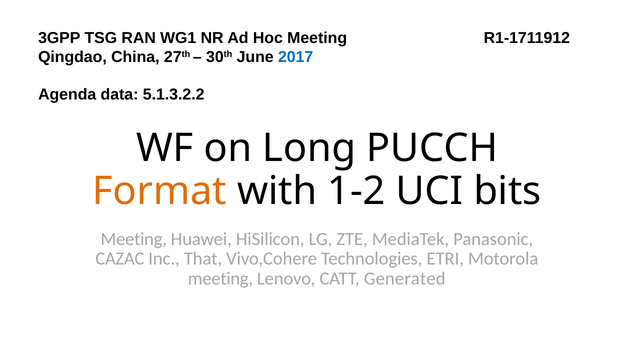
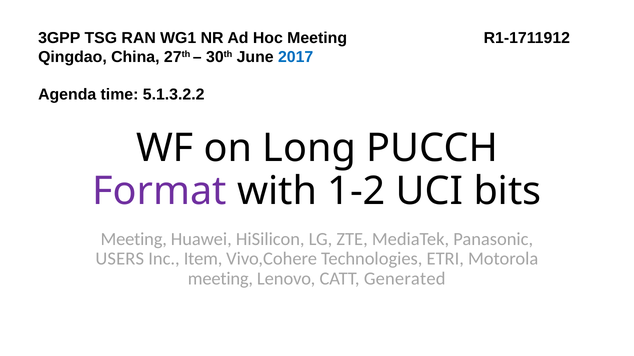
data: data -> time (120, 95)
Format colour: orange -> purple (160, 191)
CAZAC: CAZAC -> USERS (120, 259)
That: That -> Item (203, 259)
